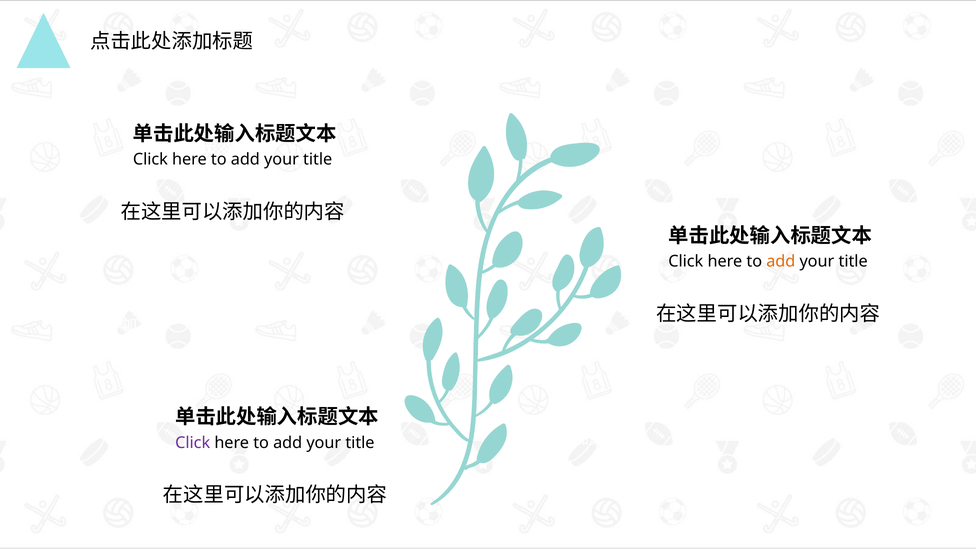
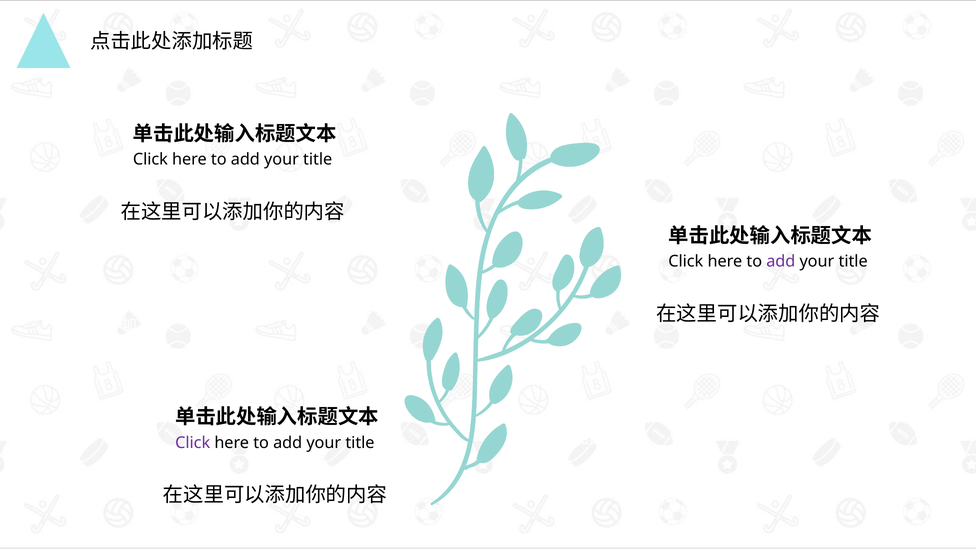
add colour: orange -> purple (781, 262)
